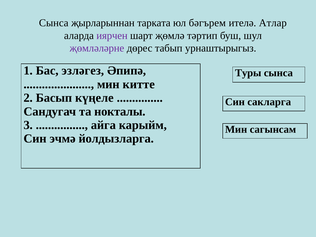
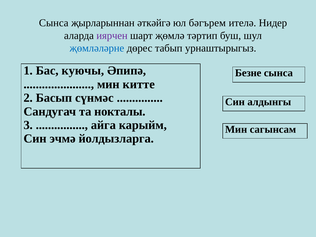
тарката: тарката -> әткәйгә (154, 23)
Атлар: Атлар -> Нидер (273, 23)
җөмләләрне colour: purple -> blue (97, 48)
эзләгез: эзләгез -> куючы (83, 71)
Туры: Туры -> Безне (248, 73)
күңеле: күңеле -> сүнмәс (94, 98)
сакларга: сакларга -> алдынгы (269, 102)
